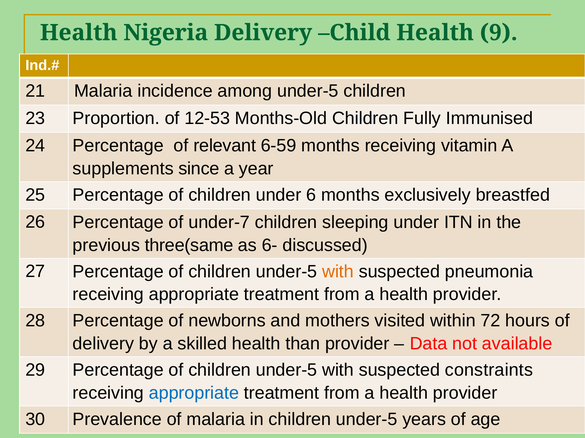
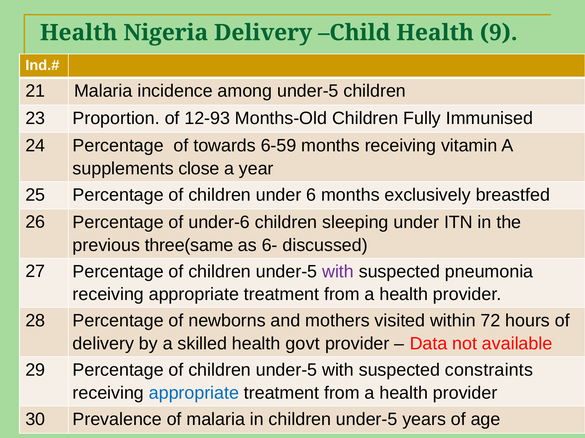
12-53: 12-53 -> 12-93 (207, 119)
relevant: relevant -> towards (225, 146)
since: since -> close (199, 169)
under-7: under-7 -> under-6 (219, 223)
with colour: orange -> purple (338, 272)
than: than -> govt (303, 344)
